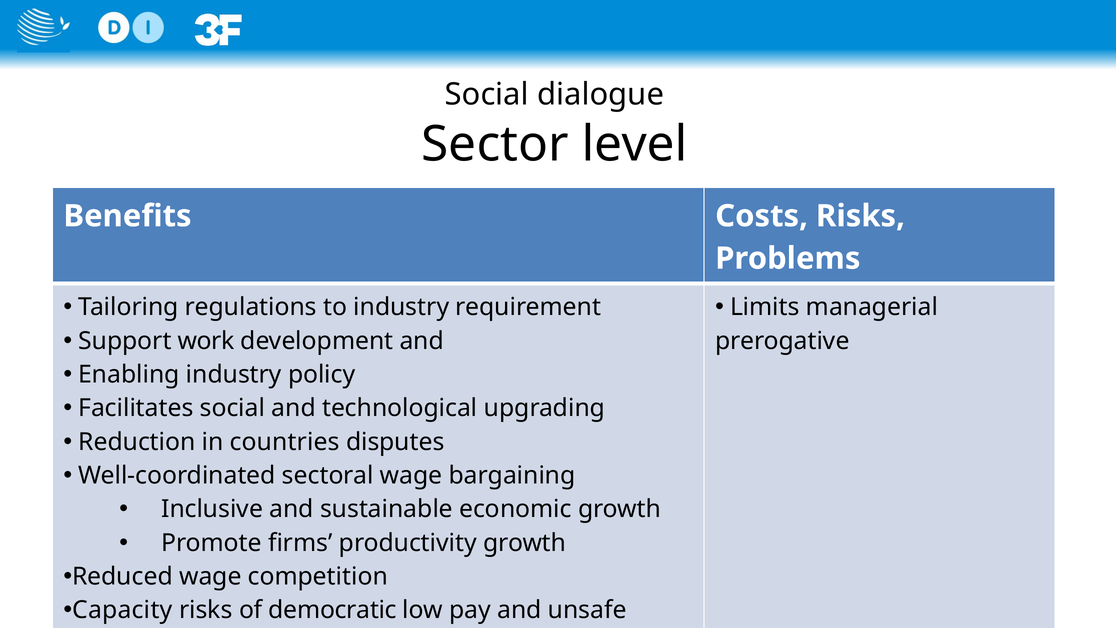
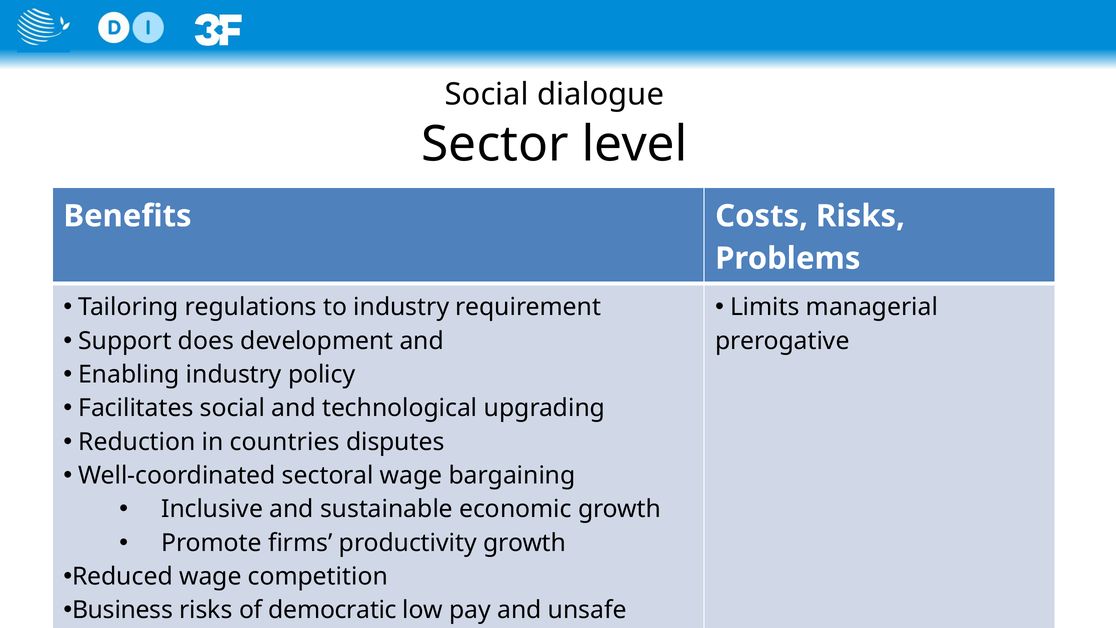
work: work -> does (206, 341)
Capacity: Capacity -> Business (123, 610)
